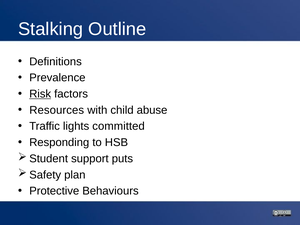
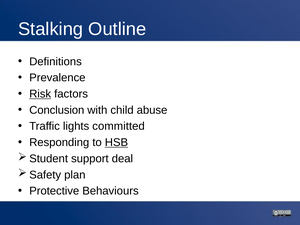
Resources: Resources -> Conclusion (57, 110)
HSB underline: none -> present (116, 142)
puts: puts -> deal (122, 159)
